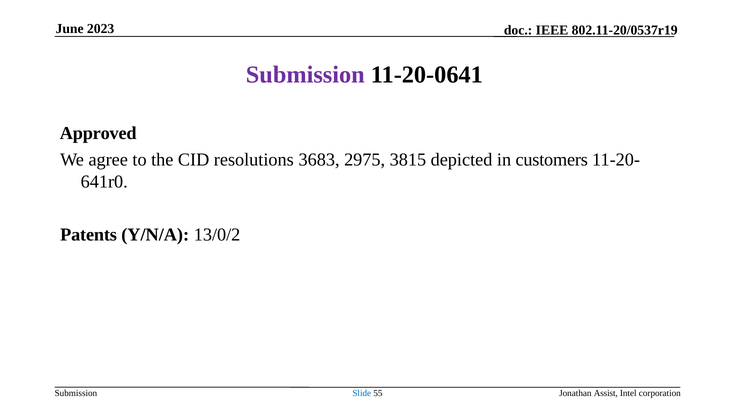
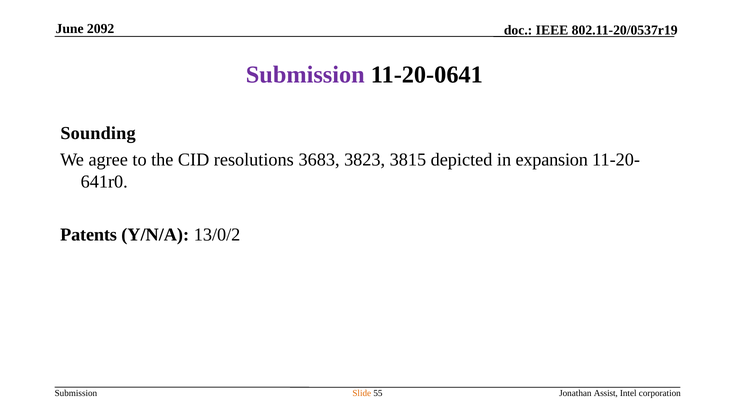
2023: 2023 -> 2092 (101, 29)
Approved: Approved -> Sounding (98, 133)
2975: 2975 -> 3823 (365, 160)
customers: customers -> expansion (552, 160)
Slide colour: blue -> orange (362, 393)
